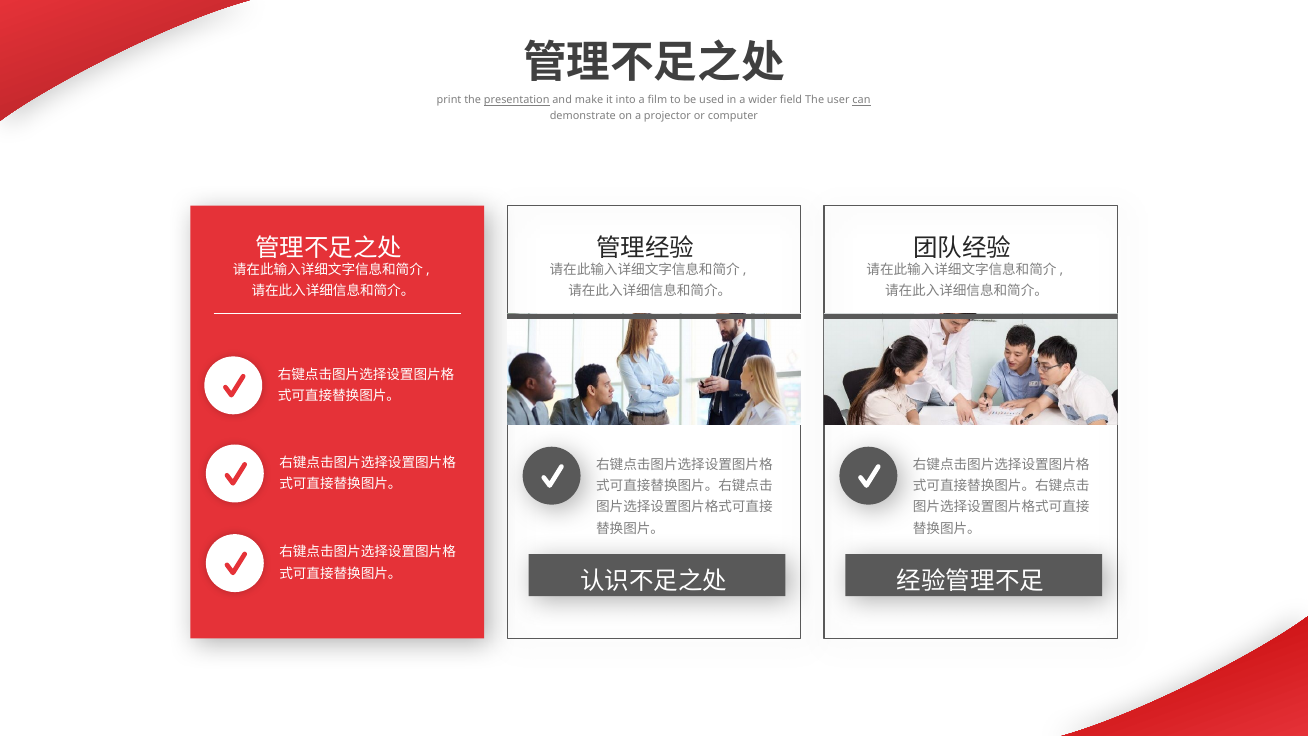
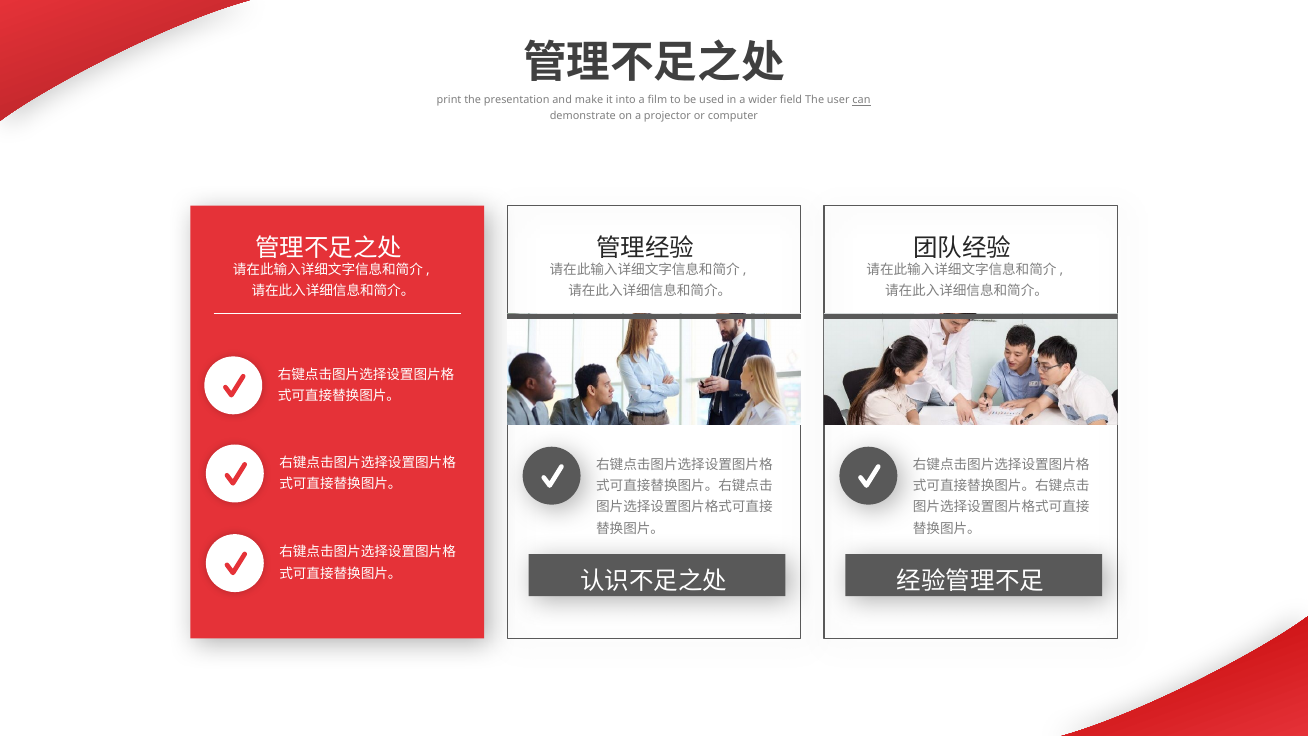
presentation underline: present -> none (517, 100)
